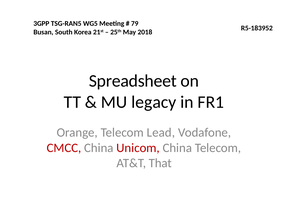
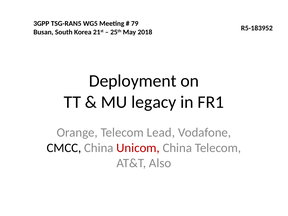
Spreadsheet: Spreadsheet -> Deployment (133, 81)
CMCC colour: red -> black (64, 148)
That: That -> Also (160, 163)
